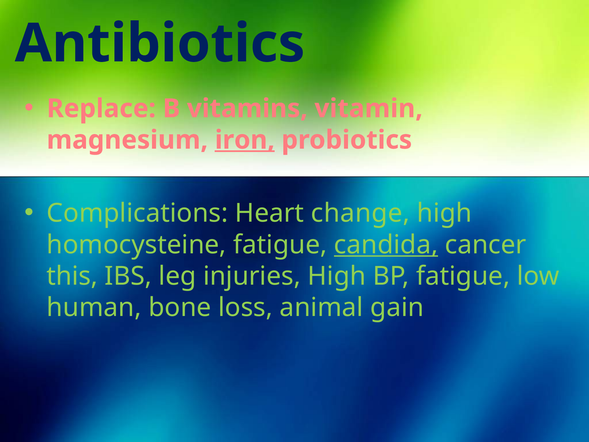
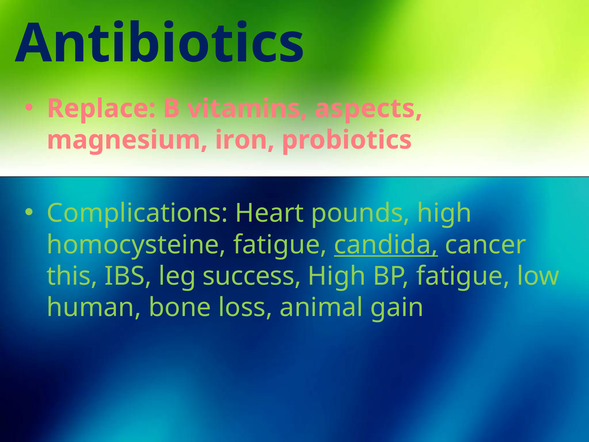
vitamin: vitamin -> aspects (369, 108)
iron underline: present -> none (245, 140)
change: change -> pounds (361, 213)
injuries: injuries -> success (252, 276)
